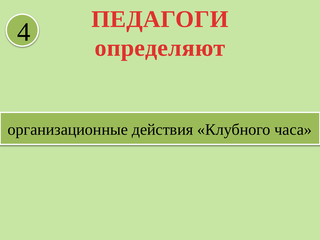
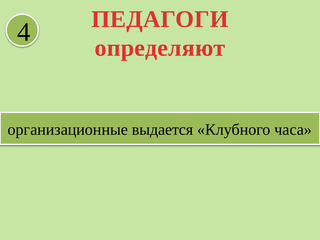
действия: действия -> выдается (163, 130)
